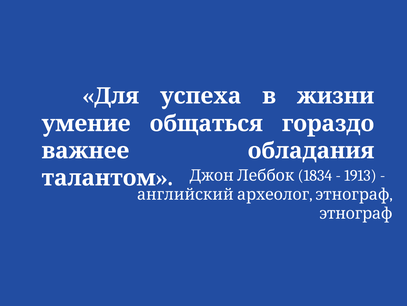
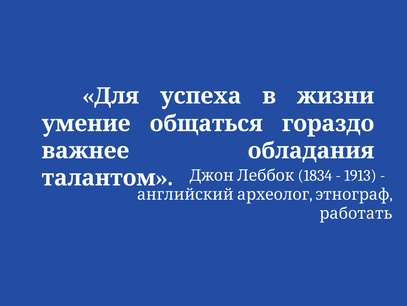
этнограф: этнограф -> работать (356, 213)
